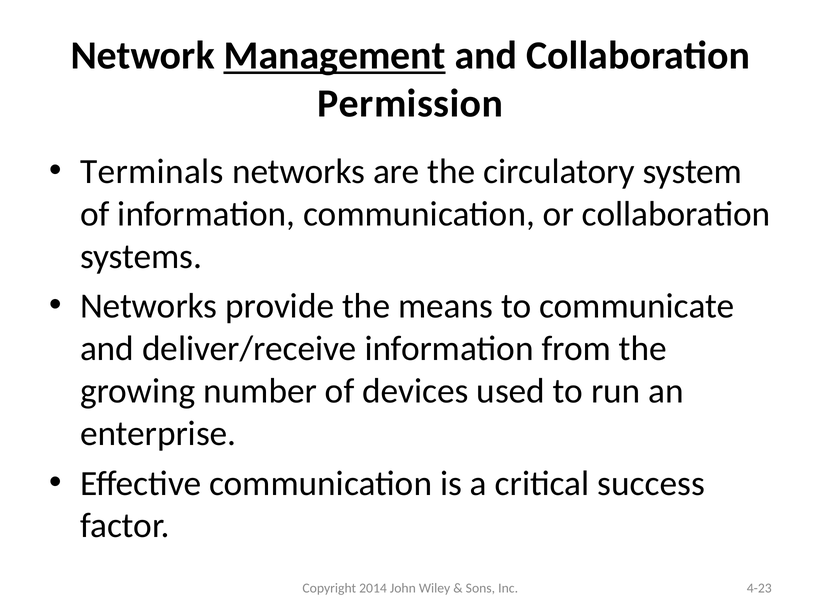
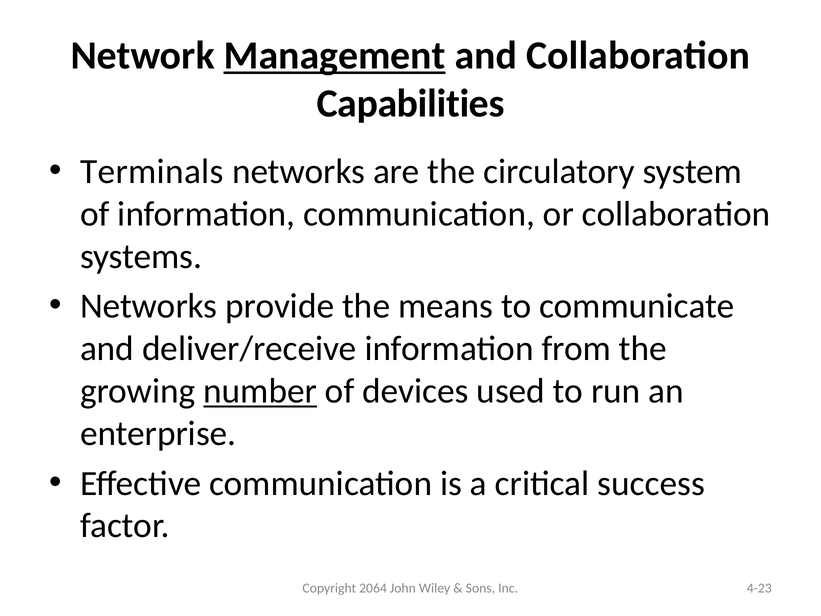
Permission: Permission -> Capabilities (411, 103)
number underline: none -> present (260, 391)
2014: 2014 -> 2064 (373, 588)
